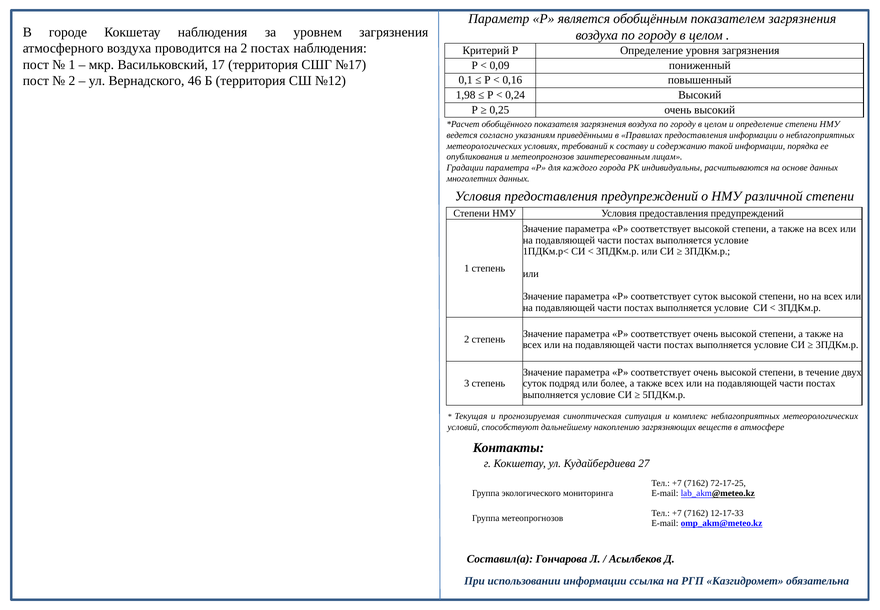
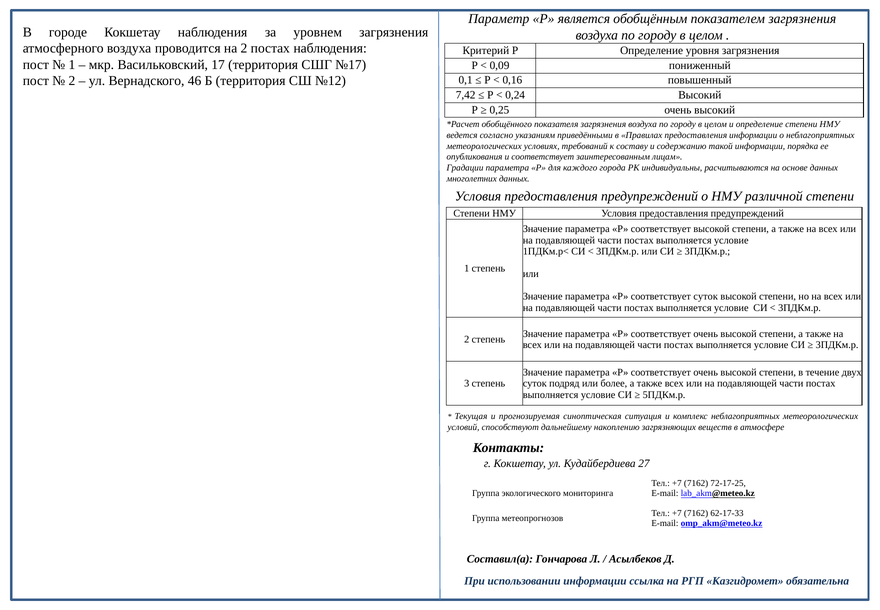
1,98: 1,98 -> 7,42 (466, 95)
и метеопрогнозов: метеопрогнозов -> соответствует (543, 157)
12-17-33: 12-17-33 -> 62-17-33 (727, 513)
